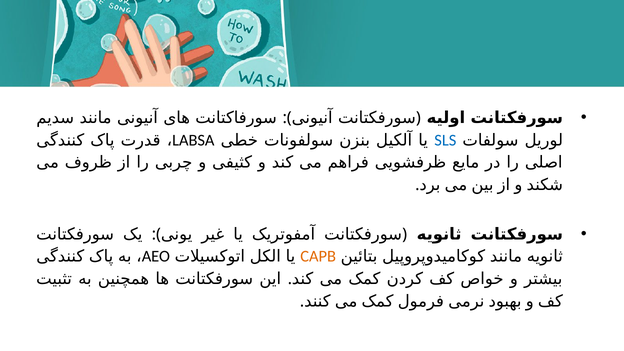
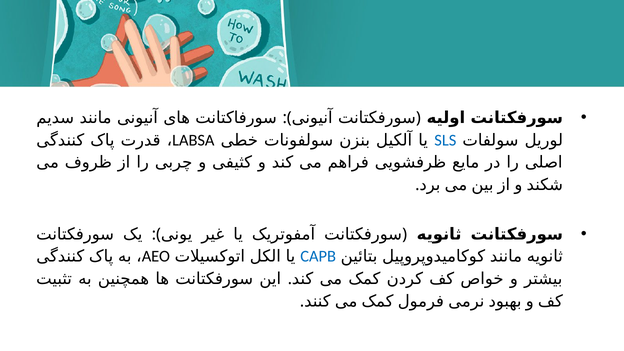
CAPB colour: orange -> blue (318, 256)
